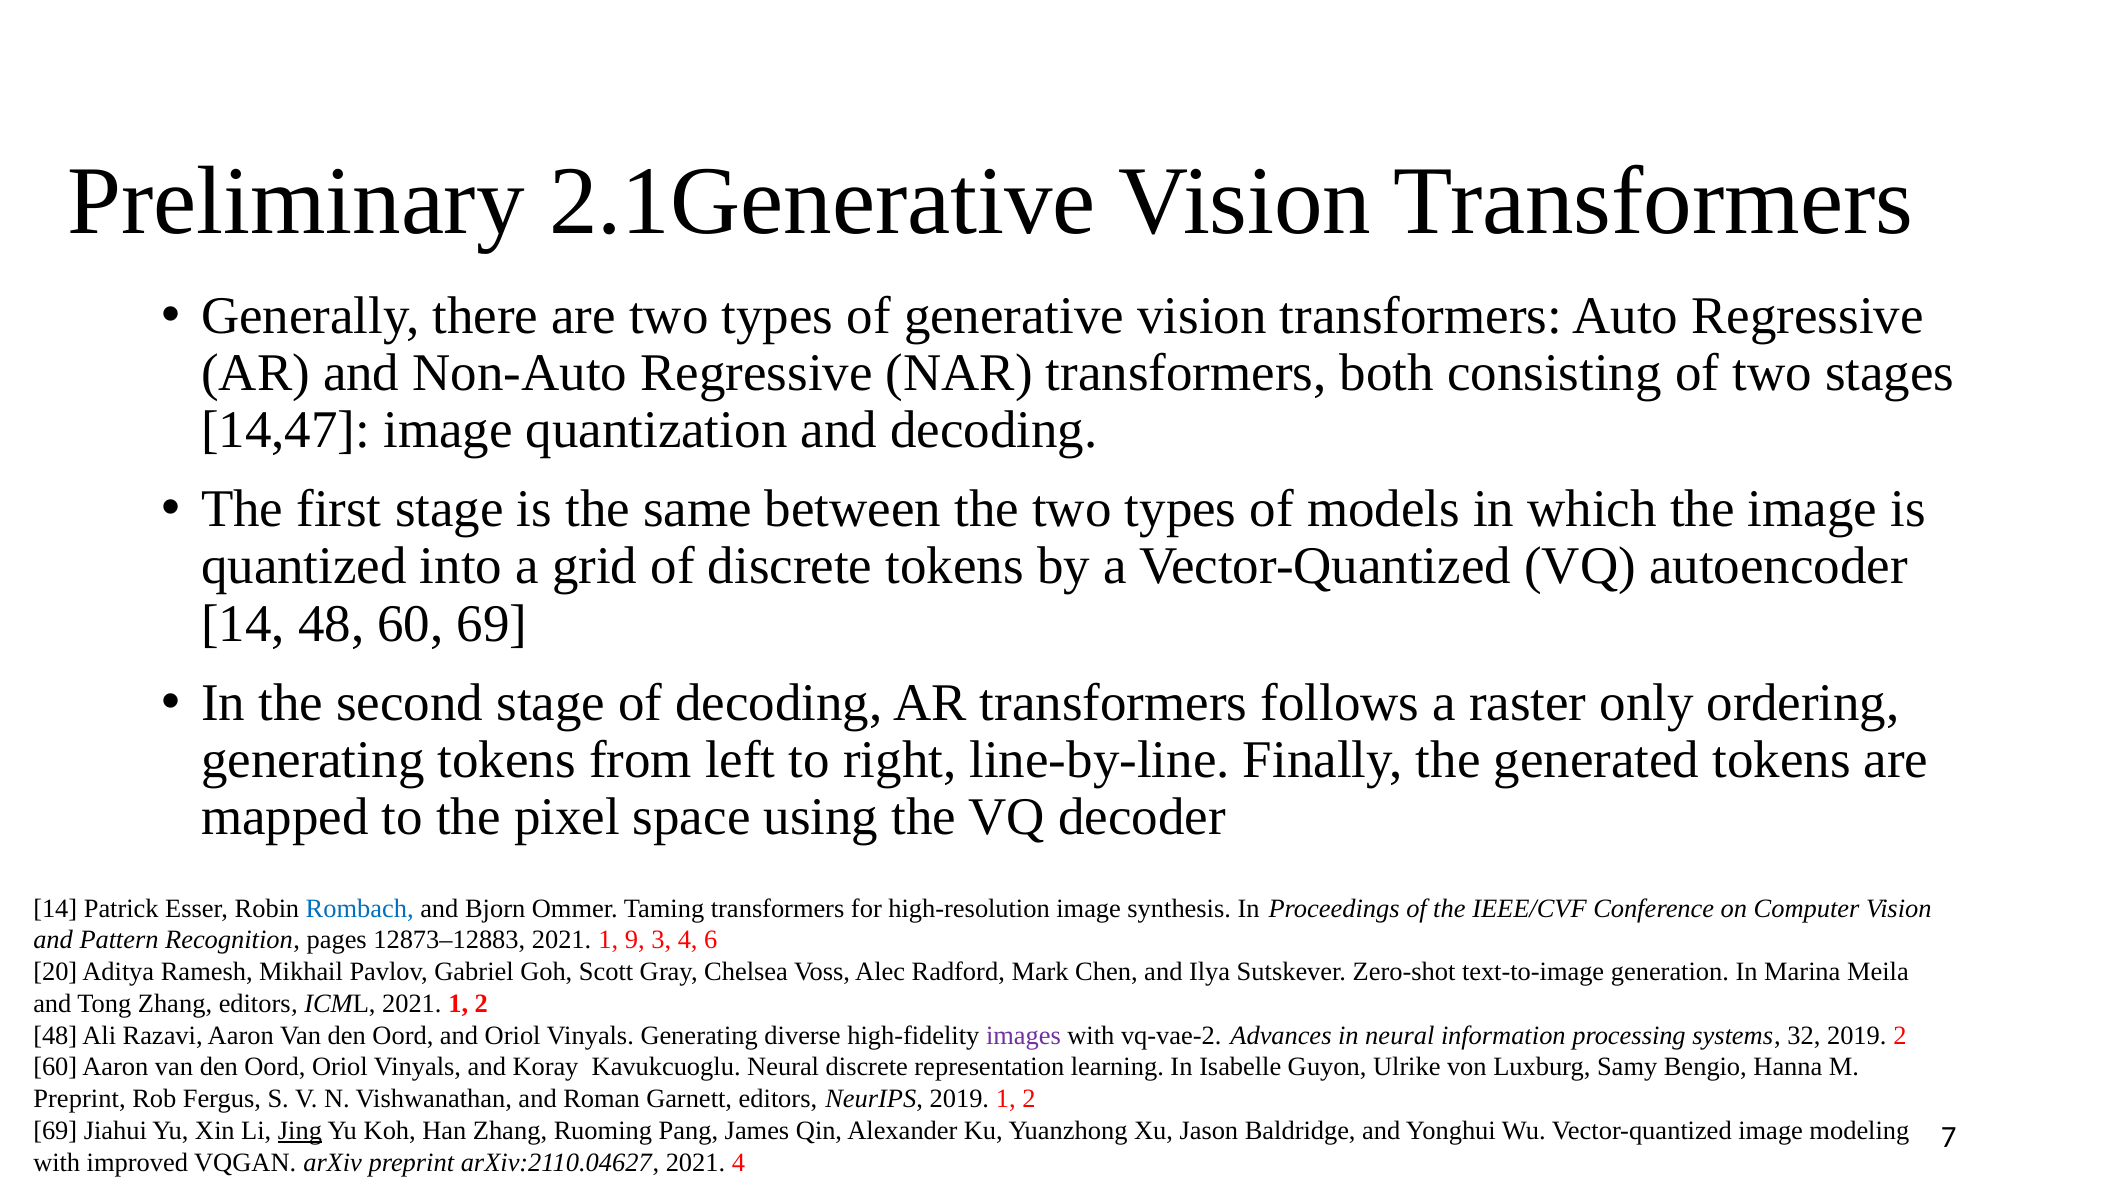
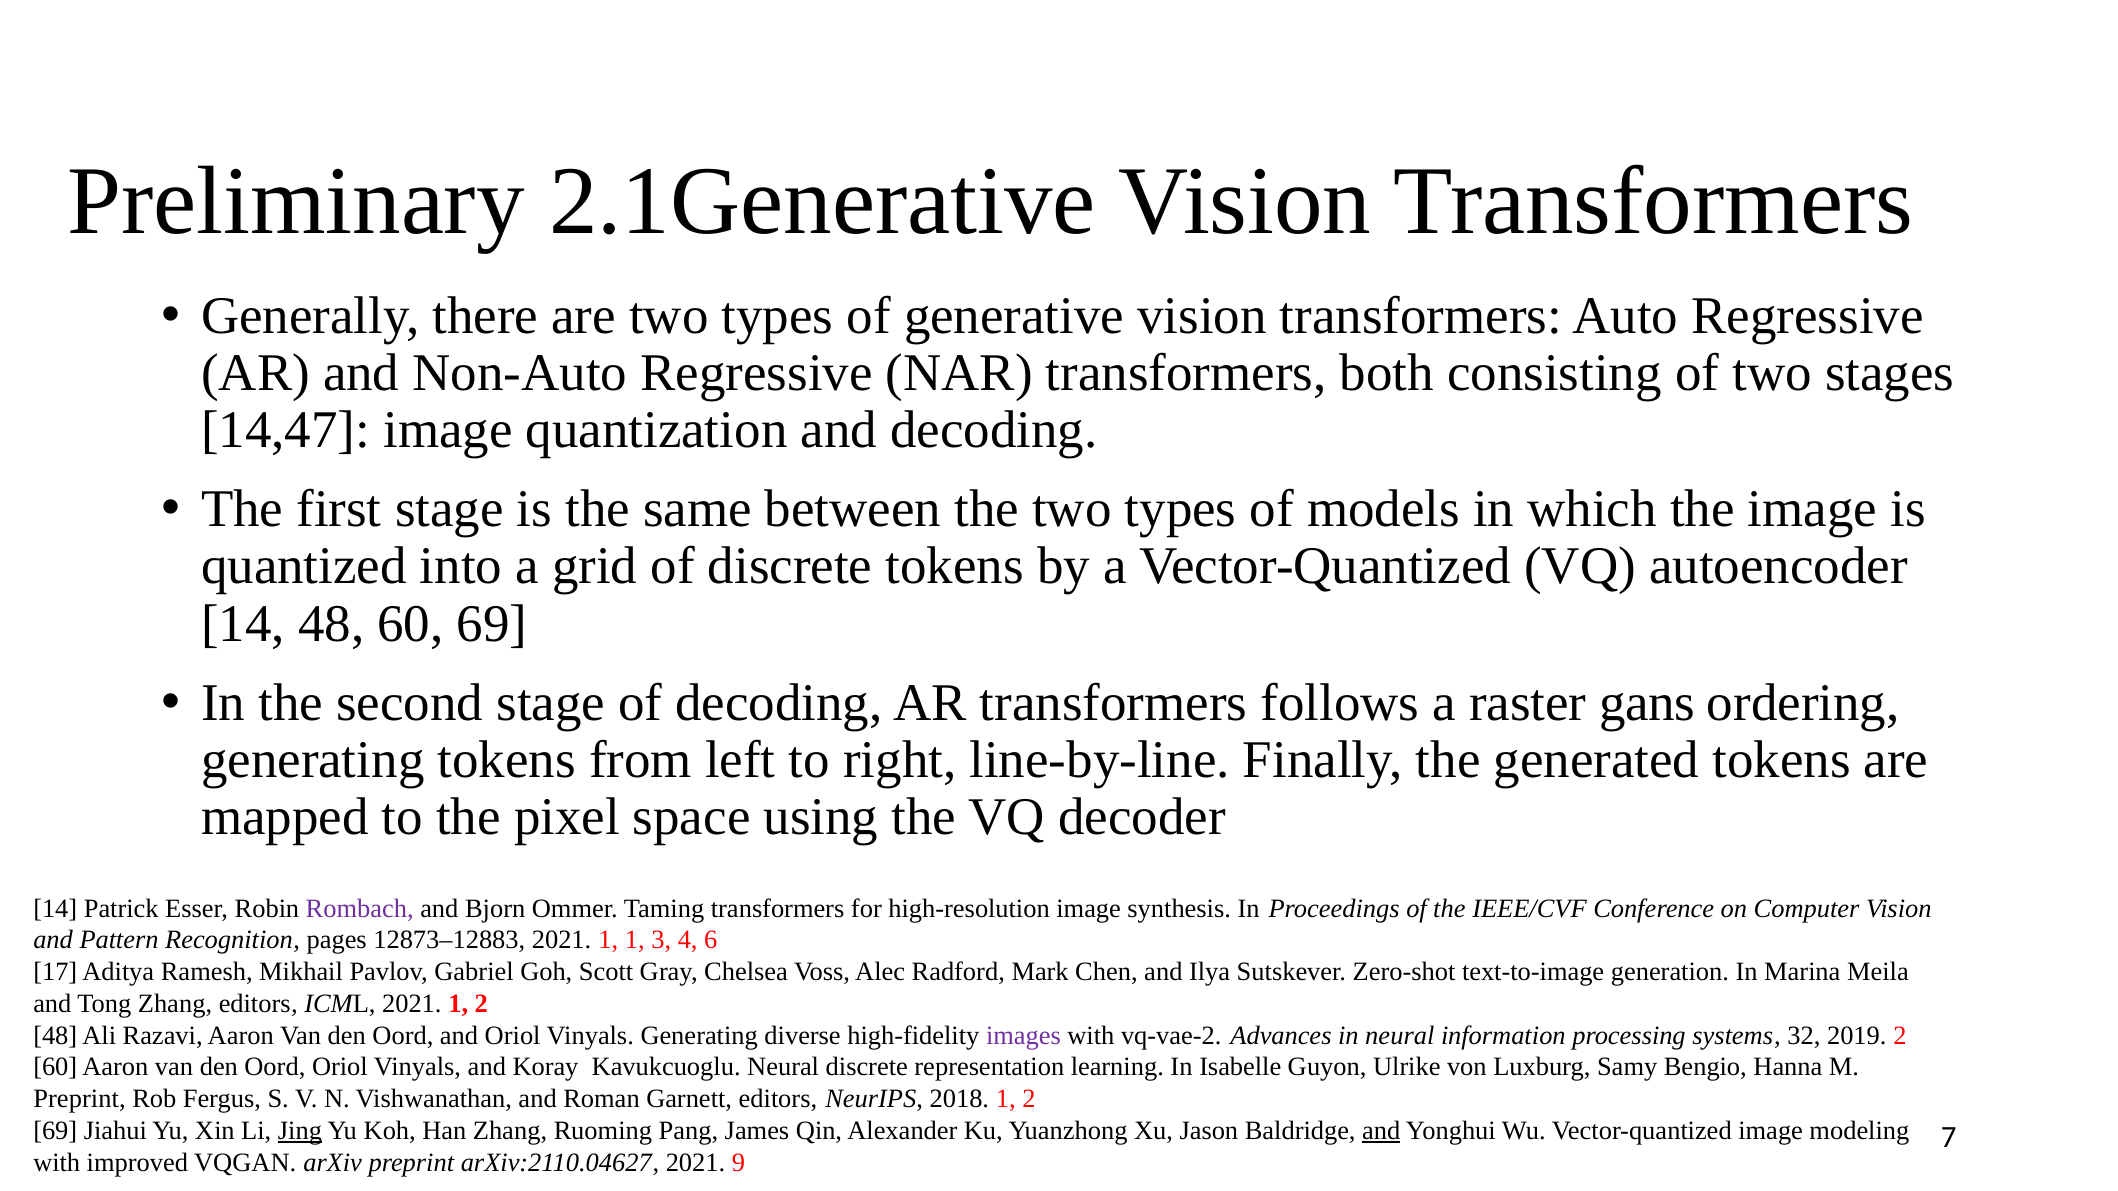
only: only -> gans (1647, 703)
Rombach colour: blue -> purple (360, 909)
1 9: 9 -> 1 (635, 940)
20: 20 -> 17 (55, 972)
NeurIPS 2019: 2019 -> 2018 (959, 1099)
and underline: none -> present (1381, 1131)
2021 4: 4 -> 9 (739, 1163)
